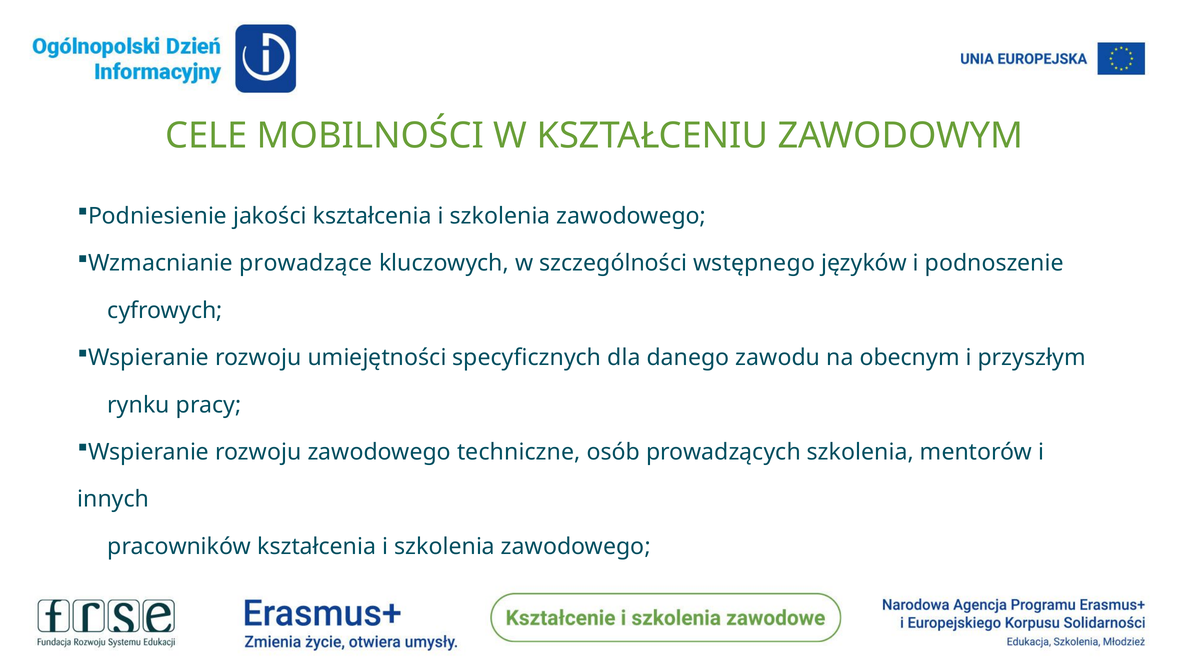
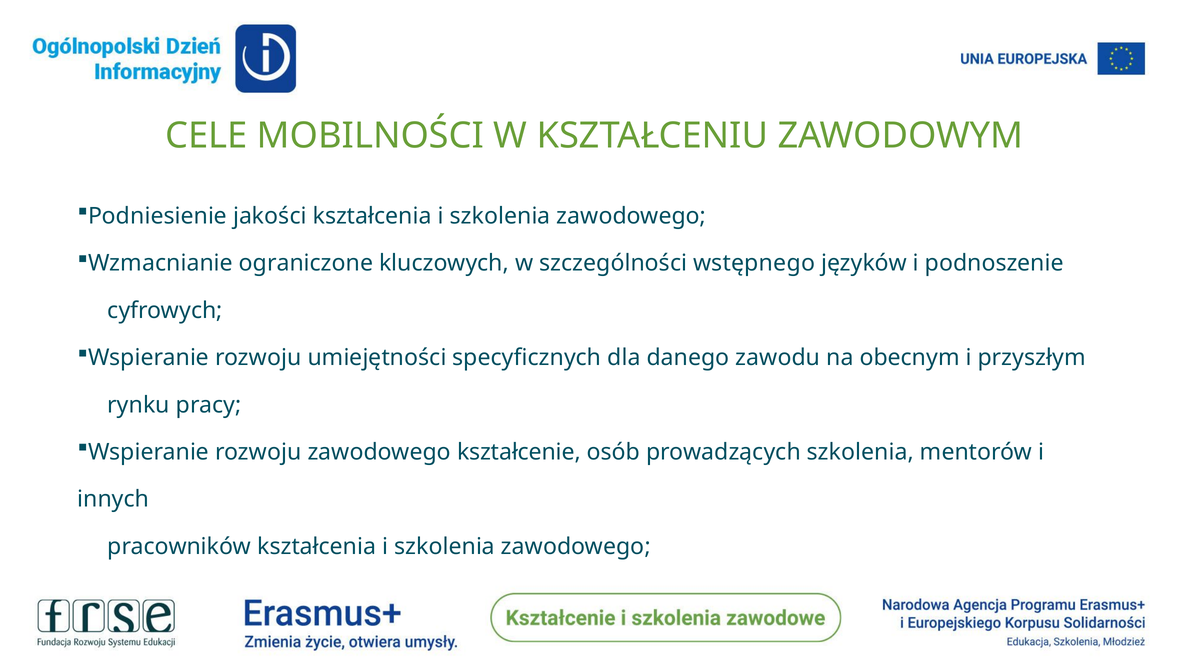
prowadzące: prowadzące -> ograniczone (306, 263)
techniczne: techniczne -> kształcenie (519, 452)
